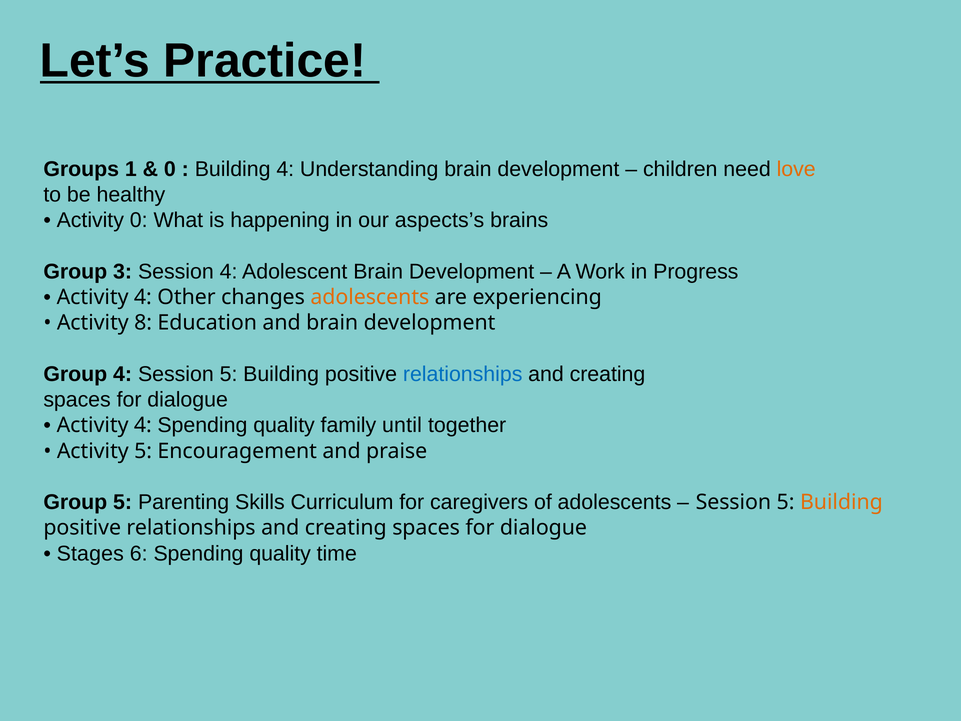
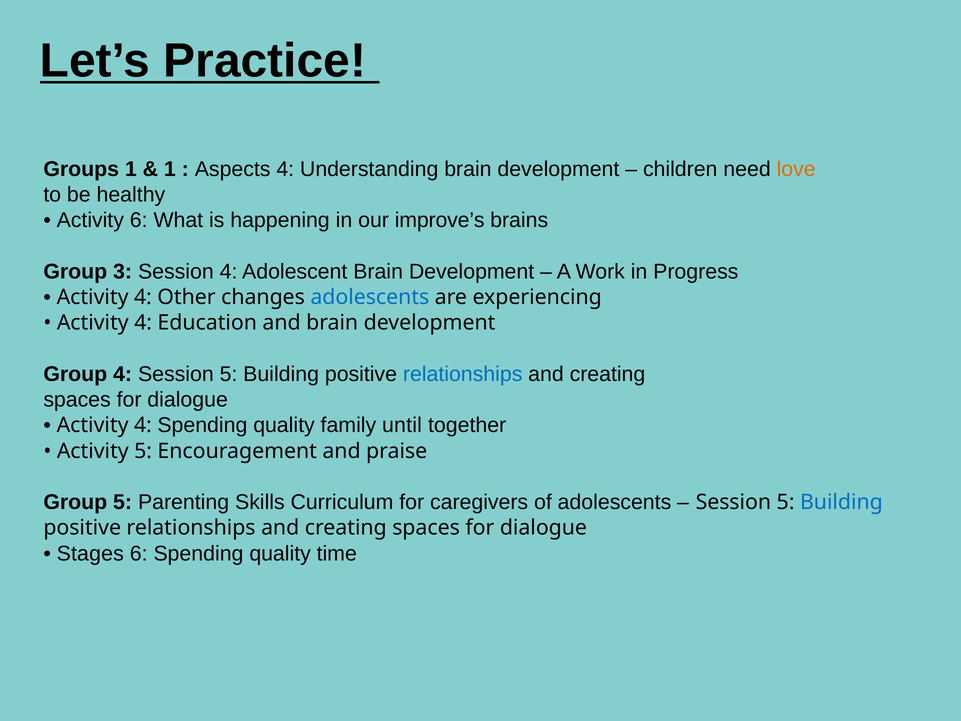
0: 0 -> 1 (170, 169)
Building: Building -> Aspects (233, 169)
Activity 0: 0 -> 6 (139, 220)
aspects’s: aspects’s -> improve’s (440, 220)
adolescents colour: orange -> blue (370, 297)
8: 8 -> 4 (143, 323)
Building colour: orange -> blue (841, 502)
